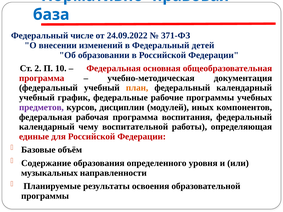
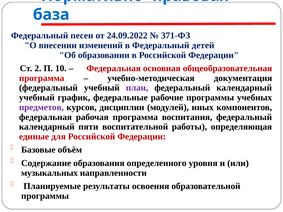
числе: числе -> песен (82, 36)
план colour: orange -> purple (137, 88)
чему: чему -> пяти (88, 127)
